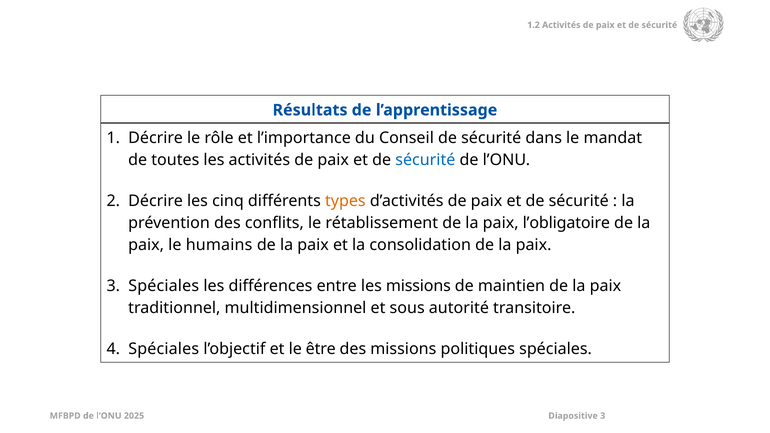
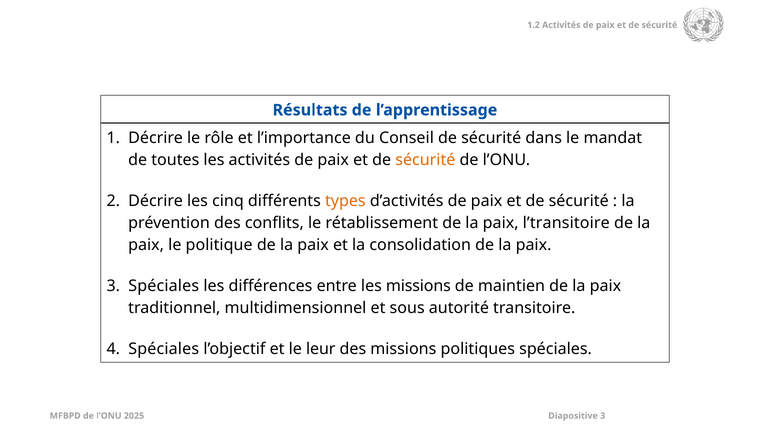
sécurité colour: blue -> orange (425, 160)
l’obligatoire: l’obligatoire -> l’transitoire (566, 223)
humains: humains -> politique (219, 245)
être: être -> leur (321, 349)
